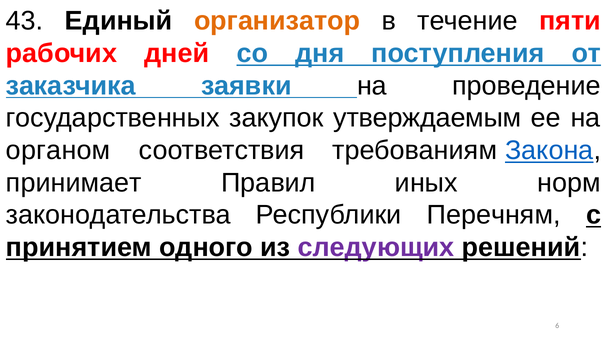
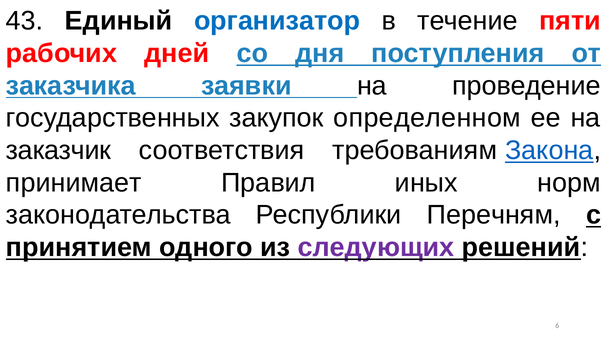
организатор colour: orange -> blue (277, 21)
утверждаемым: утверждаемым -> определенном (427, 118)
органом: органом -> заказчик (58, 151)
